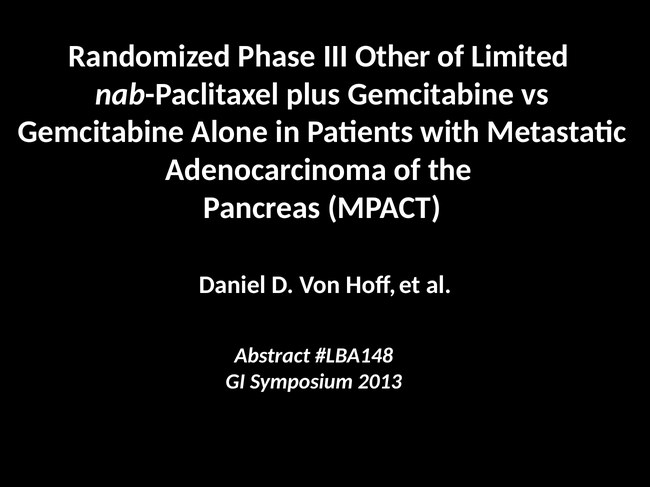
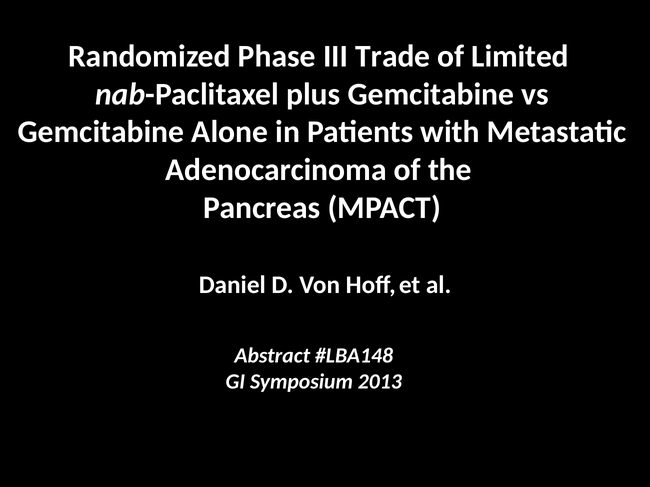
Other: Other -> Trade (393, 56)
